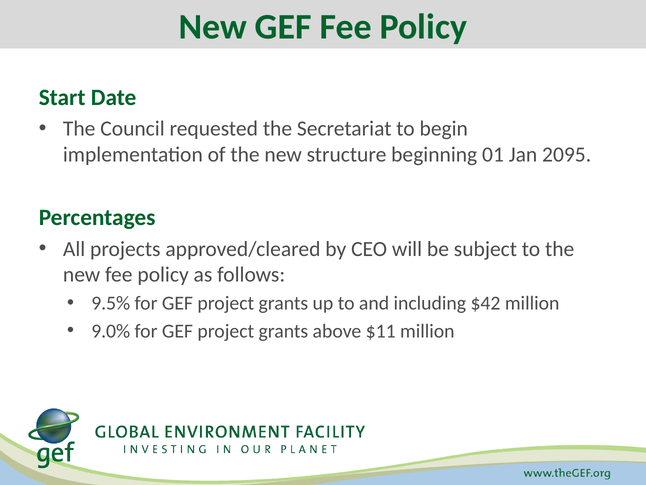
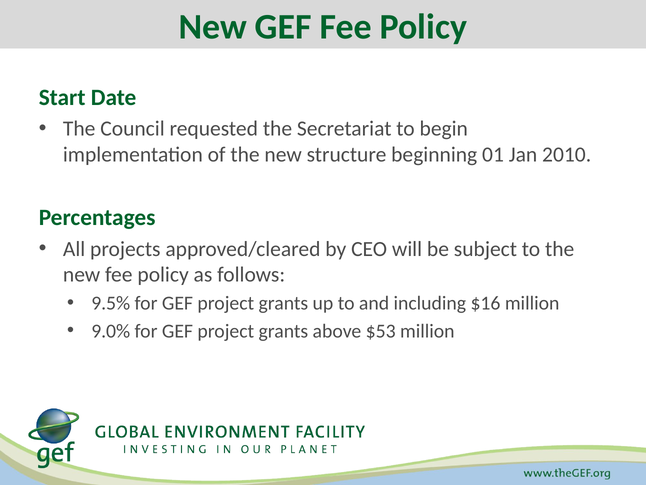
2095: 2095 -> 2010 (567, 154)
$42: $42 -> $16 (485, 303)
$11: $11 -> $53 (381, 331)
